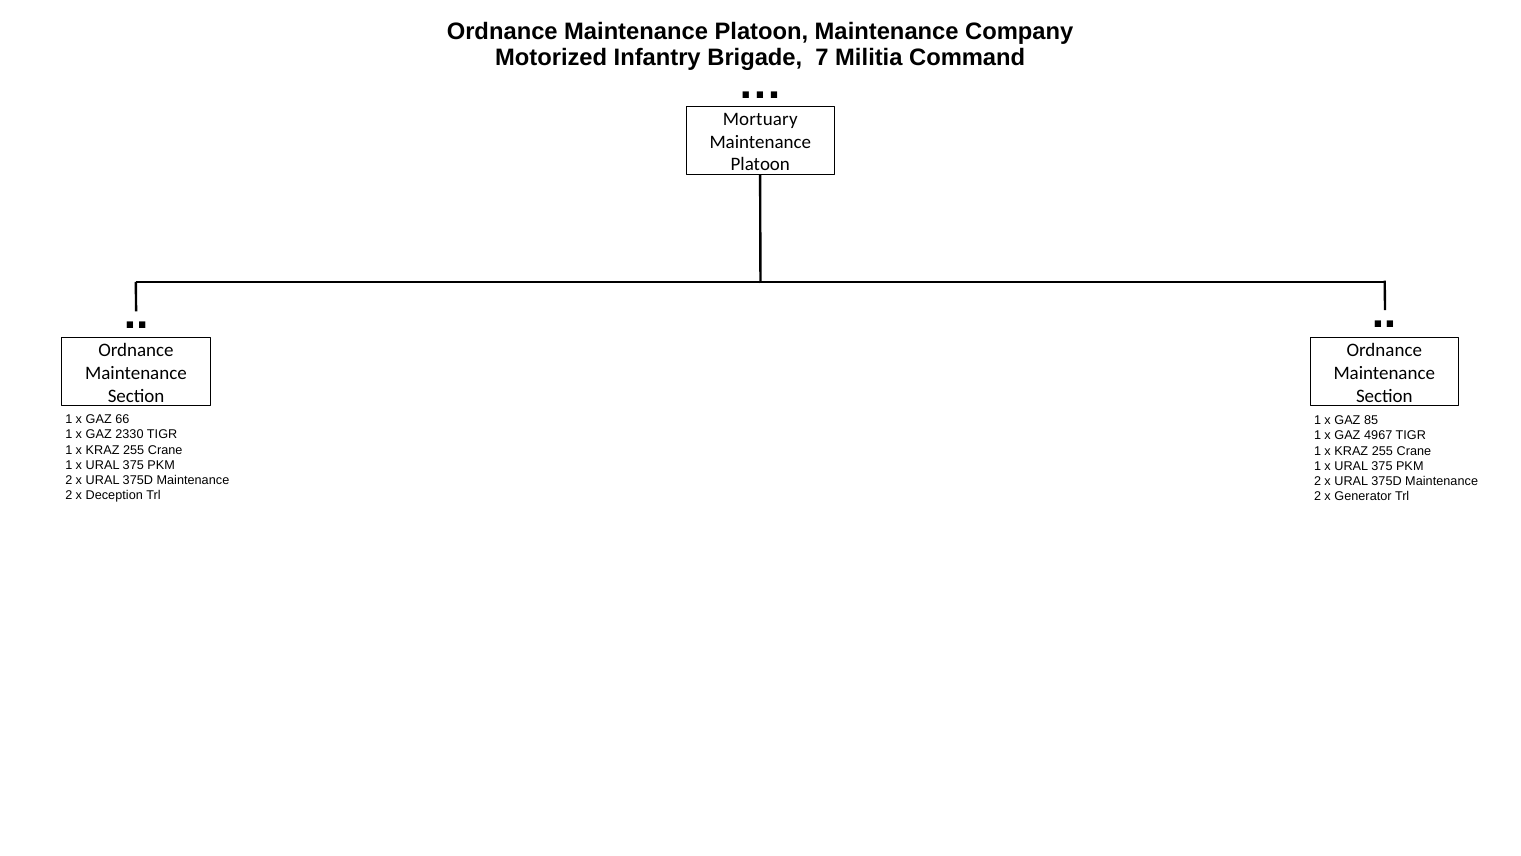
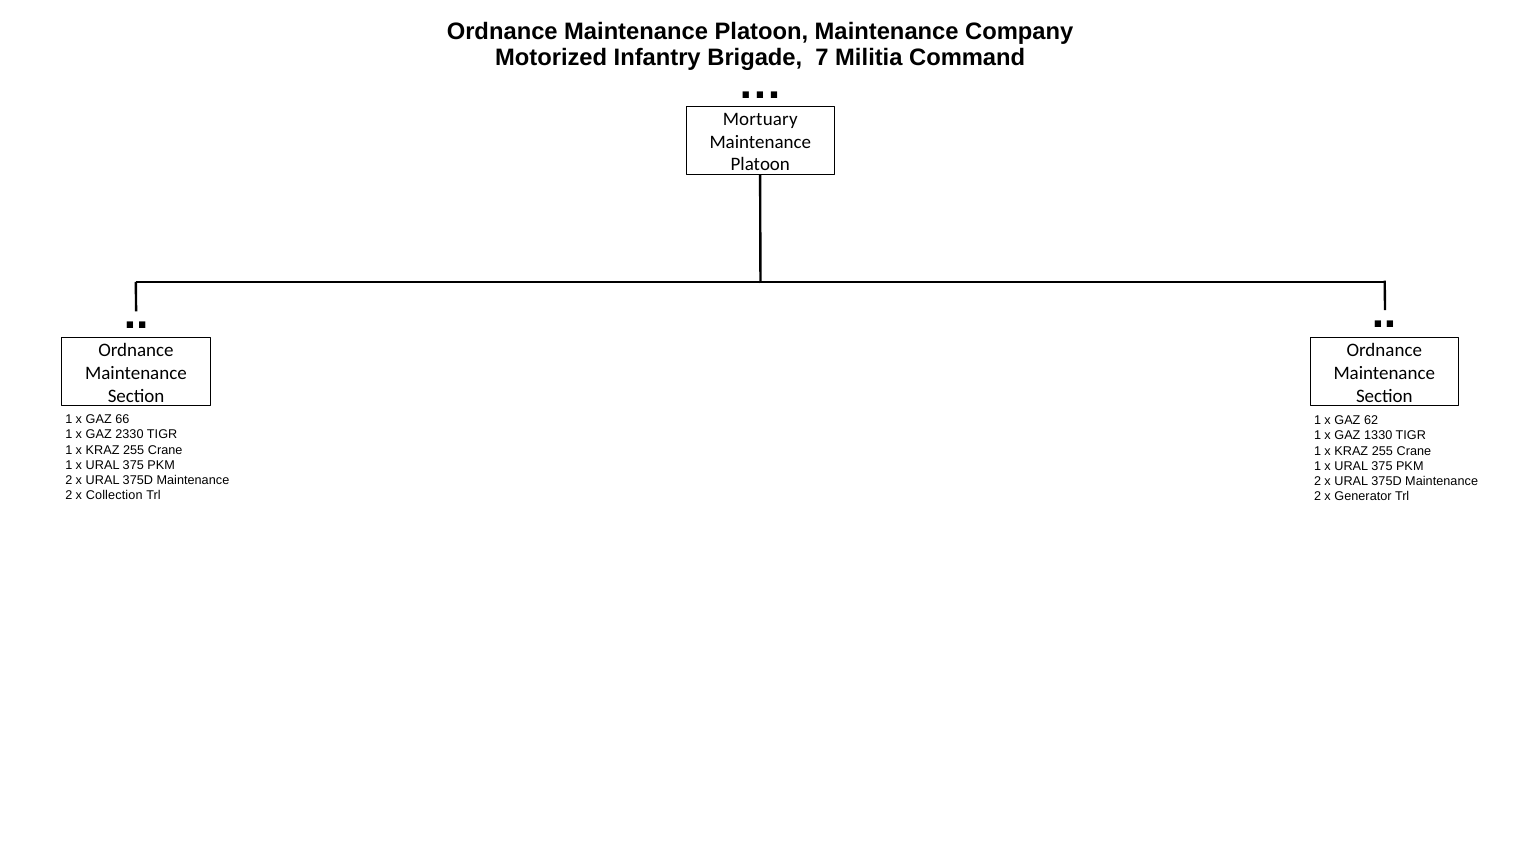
85: 85 -> 62 (1371, 420)
4967: 4967 -> 1330 (1378, 436)
Deception: Deception -> Collection (114, 495)
